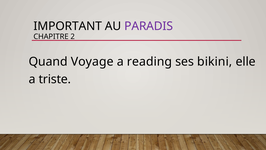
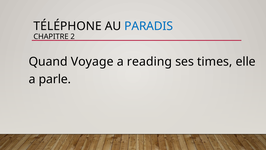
IMPORTANT: IMPORTANT -> TÉLÉPHONE (68, 26)
PARADIS colour: purple -> blue (149, 26)
bikini: bikini -> times (215, 62)
triste: triste -> parle (55, 79)
